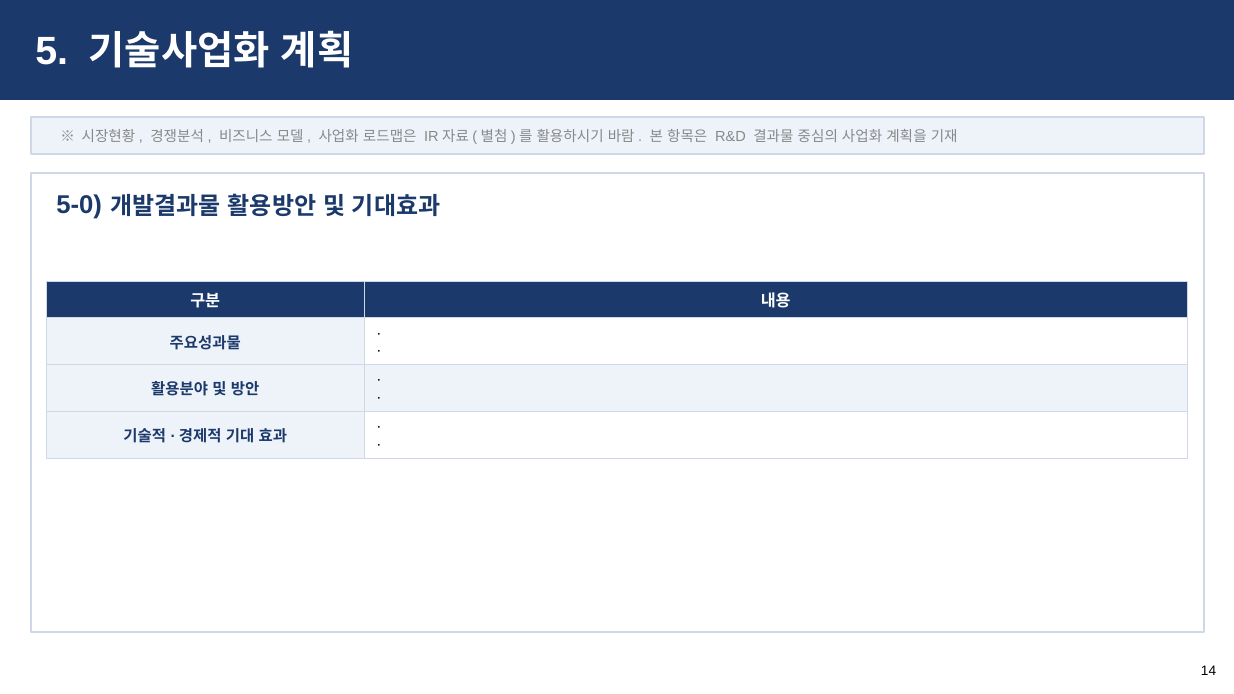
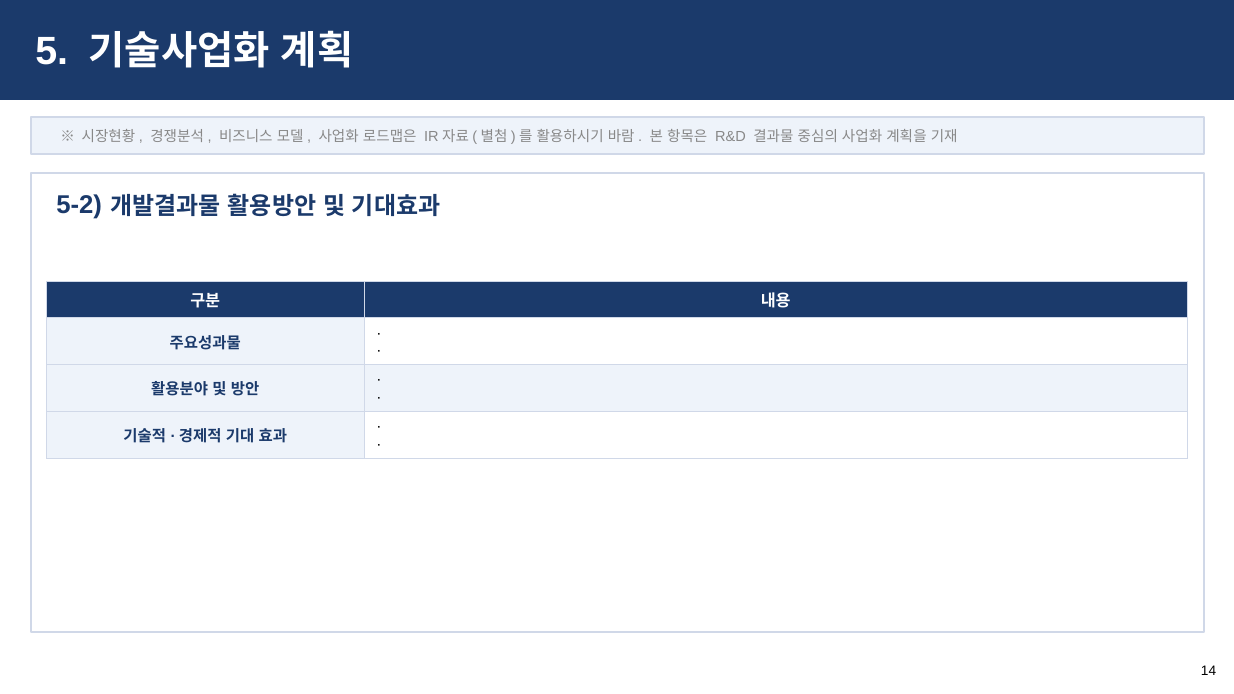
5-0: 5-0 -> 5-2 (79, 205)
